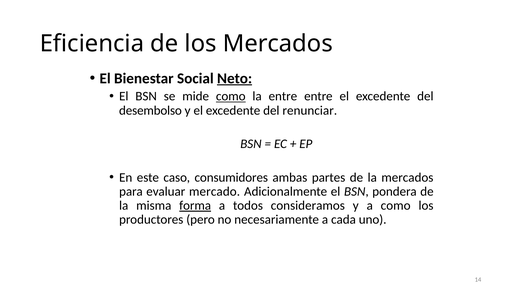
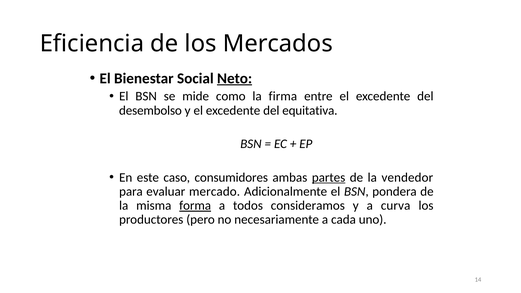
como underline: present -> none (231, 96)
la entre: entre -> firma (283, 96)
renunciar: renunciar -> equitativa (310, 110)
partes underline: none -> present (329, 178)
la mercados: mercados -> vendedor (407, 178)
a como: como -> curva (396, 206)
